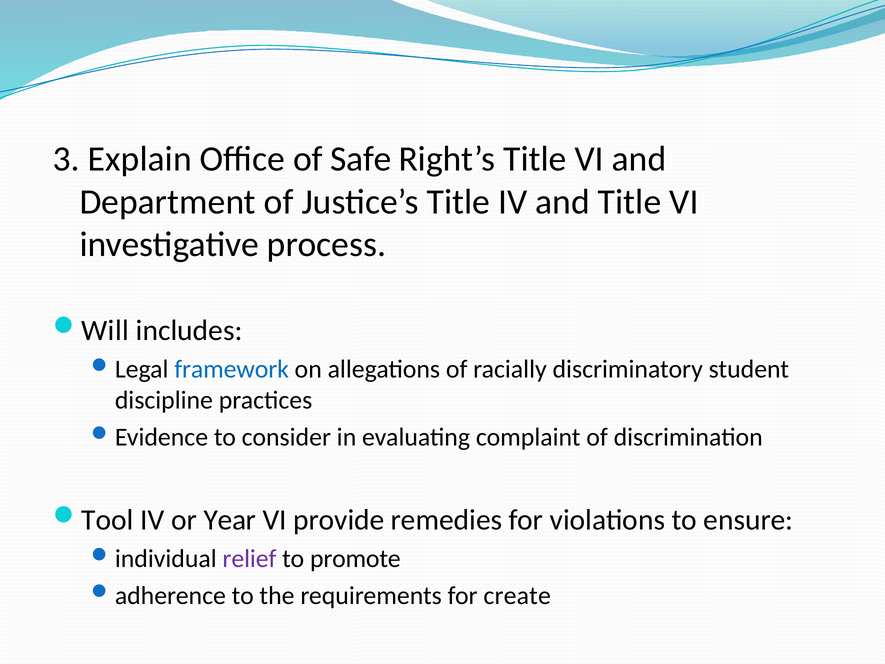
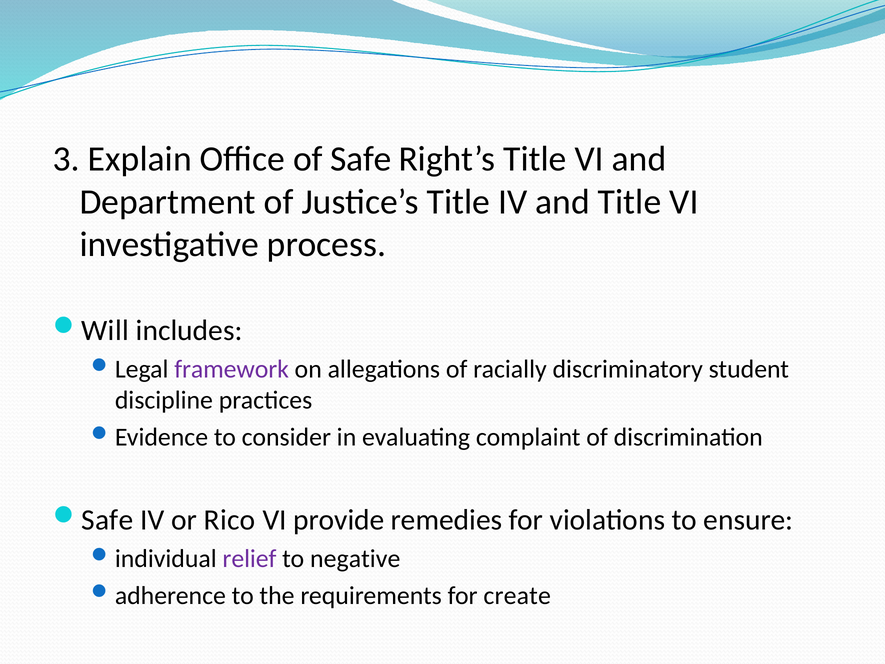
framework colour: blue -> purple (232, 369)
Tool: Tool -> Safe (107, 520)
Year: Year -> Rico (230, 520)
promote: promote -> negative (355, 559)
